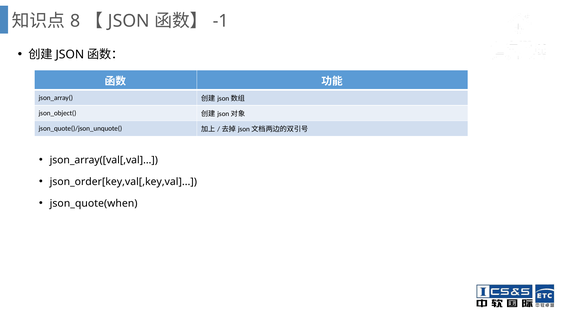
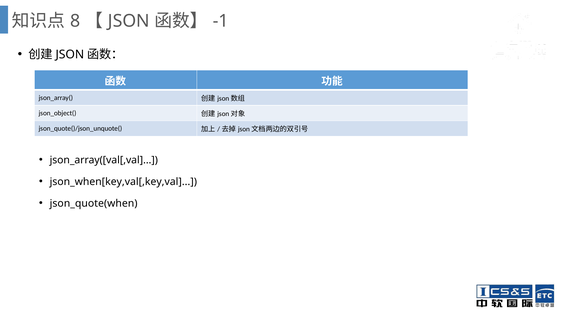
json_order[key,val[,key,val: json_order[key,val[,key,val -> json_when[key,val[,key,val (123, 182)
